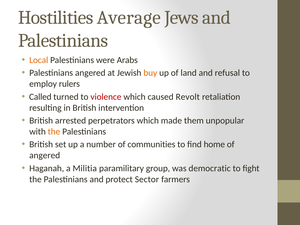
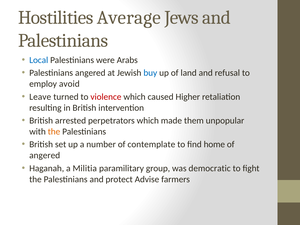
Local colour: orange -> blue (39, 60)
buy colour: orange -> blue (150, 73)
rulers: rulers -> avoid (69, 84)
Called: Called -> Leave (40, 97)
Revolt: Revolt -> Higher (188, 97)
communities: communities -> contemplate (151, 144)
Sector: Sector -> Advise (147, 179)
